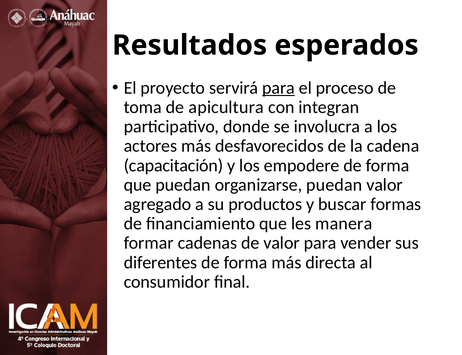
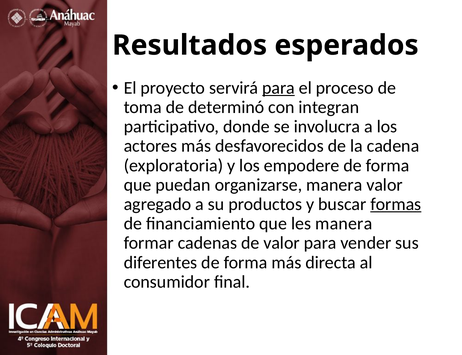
apicultura: apicultura -> determinó (226, 107)
capacitación: capacitación -> exploratoria (173, 165)
organizarse puedan: puedan -> manera (334, 185)
formas underline: none -> present (396, 204)
